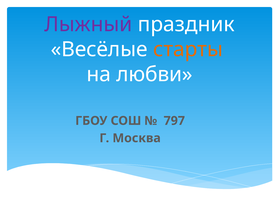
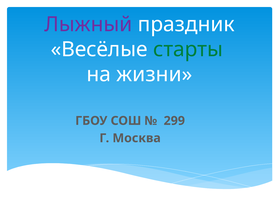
старты colour: orange -> green (188, 49)
любви: любви -> жизни (154, 75)
797: 797 -> 299 (174, 121)
